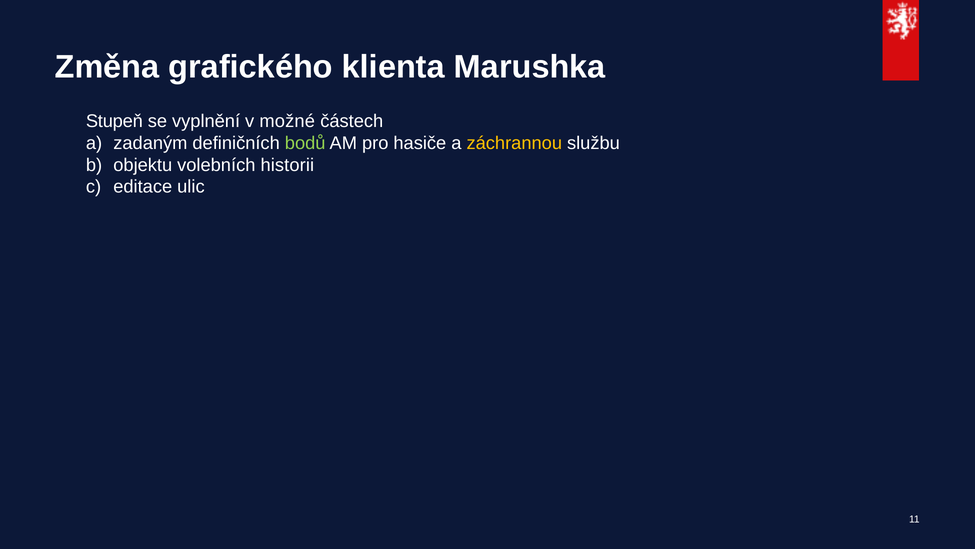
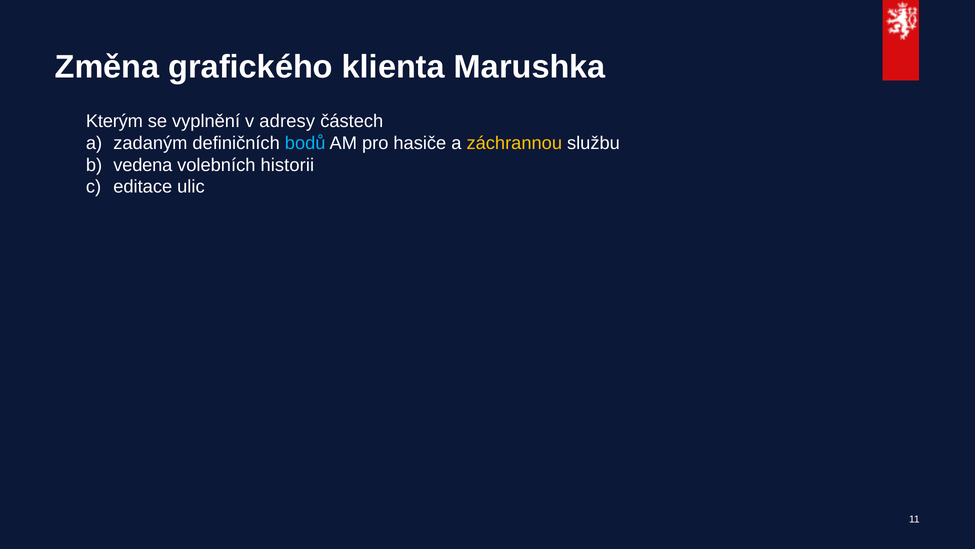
Stupeň: Stupeň -> Kterým (114, 121)
možné: možné -> adresy (287, 121)
bodů colour: light green -> light blue (305, 143)
objektu: objektu -> vedena (143, 165)
